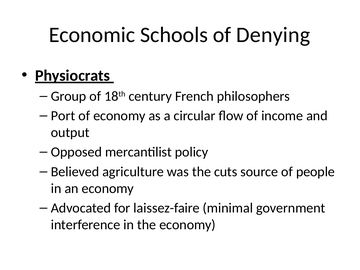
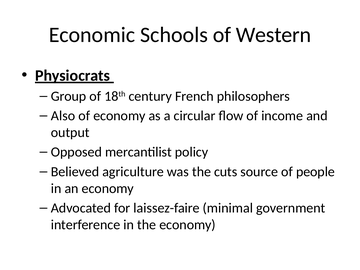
Denying: Denying -> Western (273, 35)
Port: Port -> Also (63, 116)
